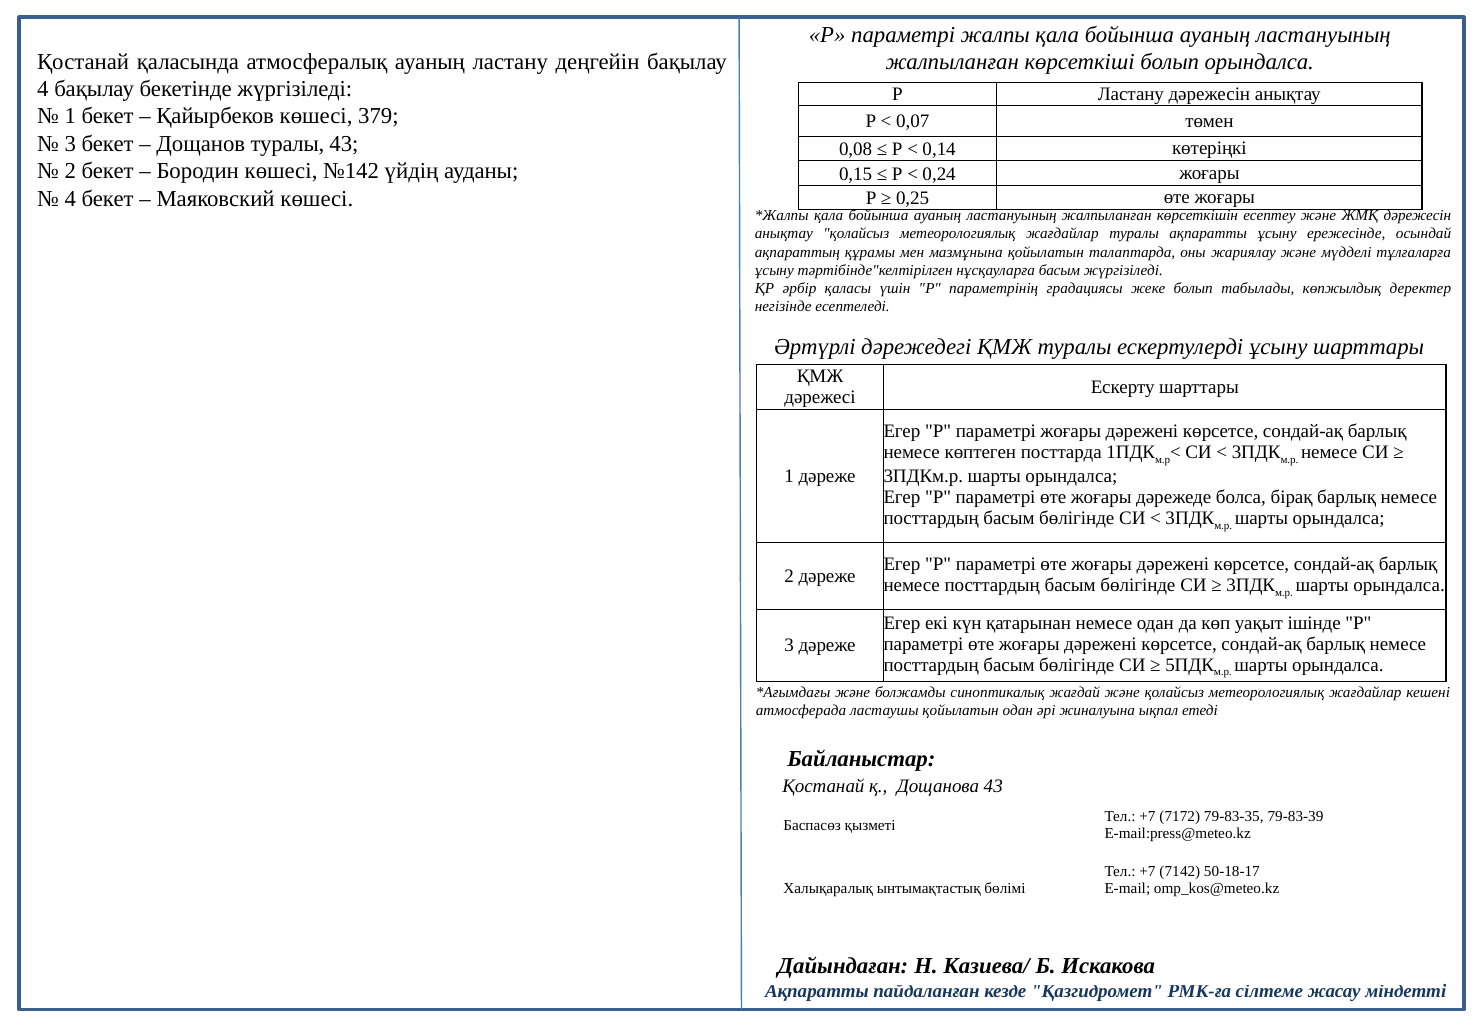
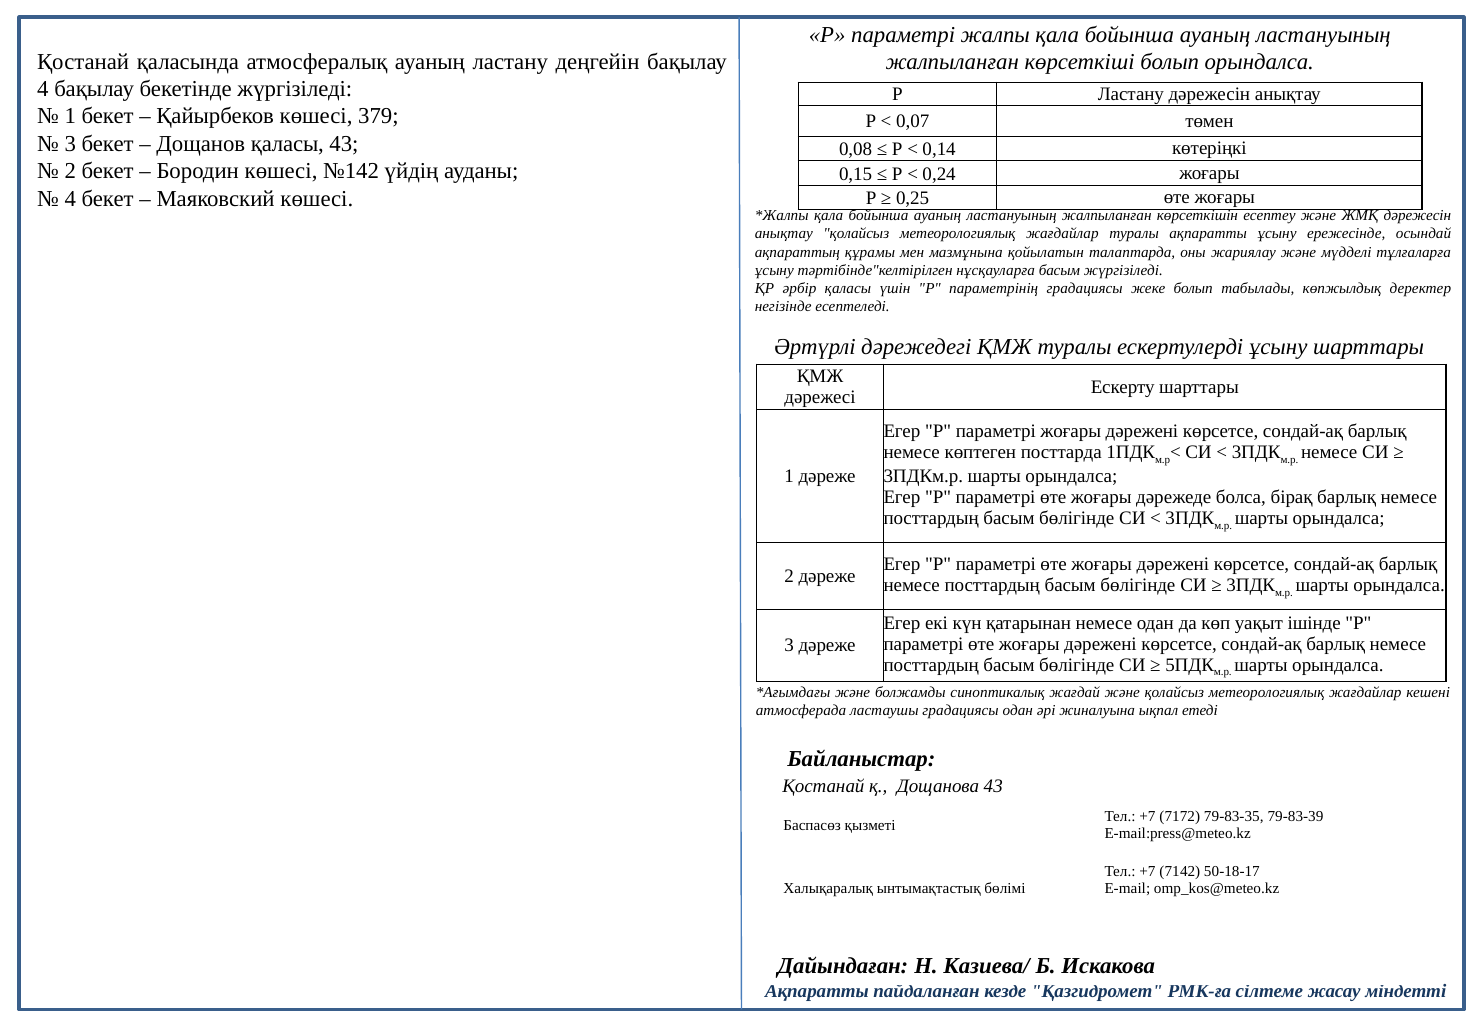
Дощанов туралы: туралы -> қаласы (287, 144)
ластаушы қойылатын: қойылатын -> градациясы (961, 710)
